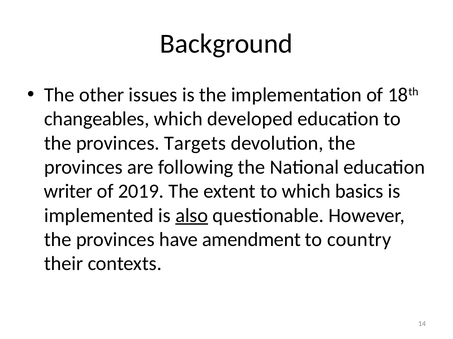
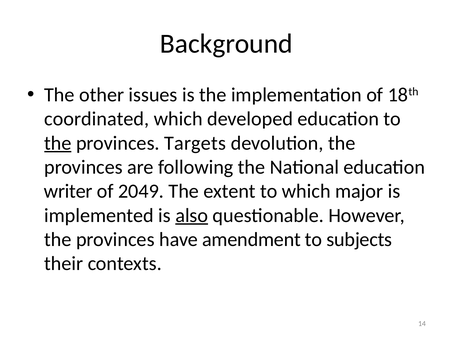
changeables: changeables -> coordinated (97, 119)
the underline: none -> present (58, 143)
2019: 2019 -> 2049 (141, 192)
basics: basics -> major (359, 192)
country: country -> subjects (359, 240)
